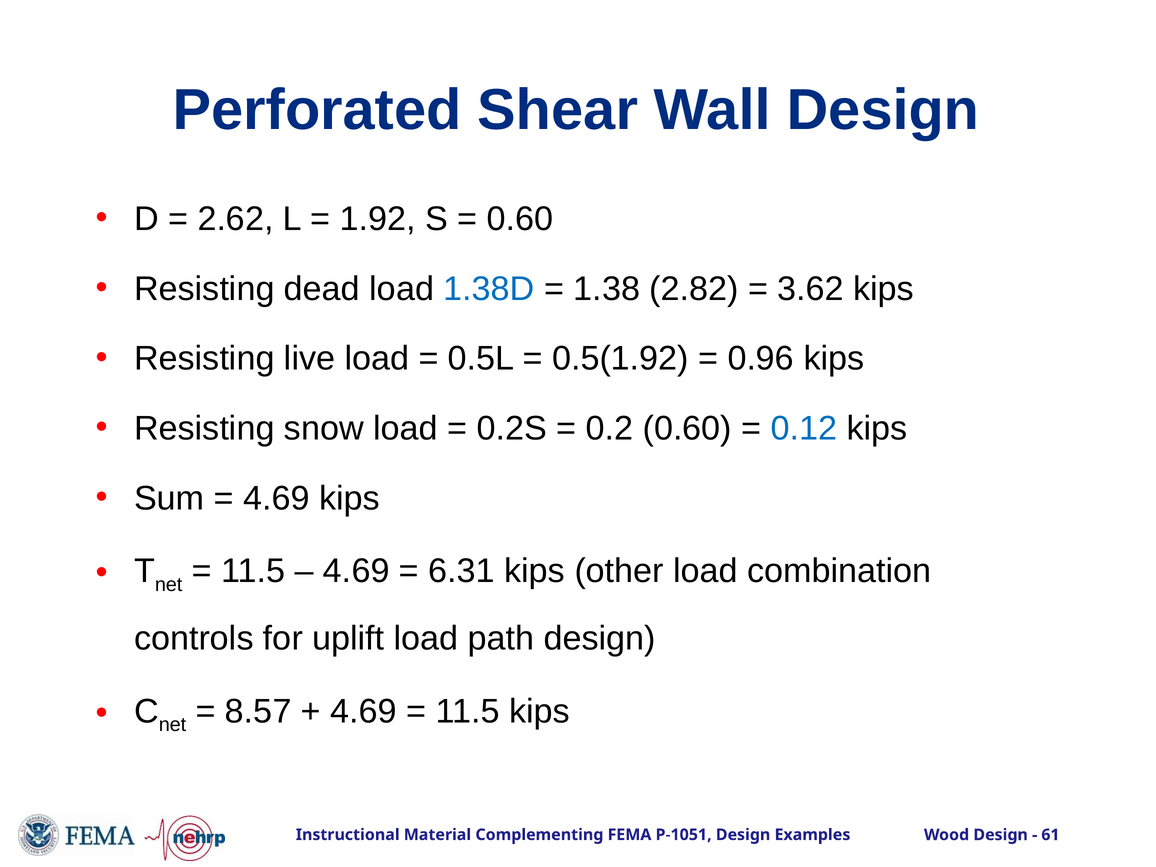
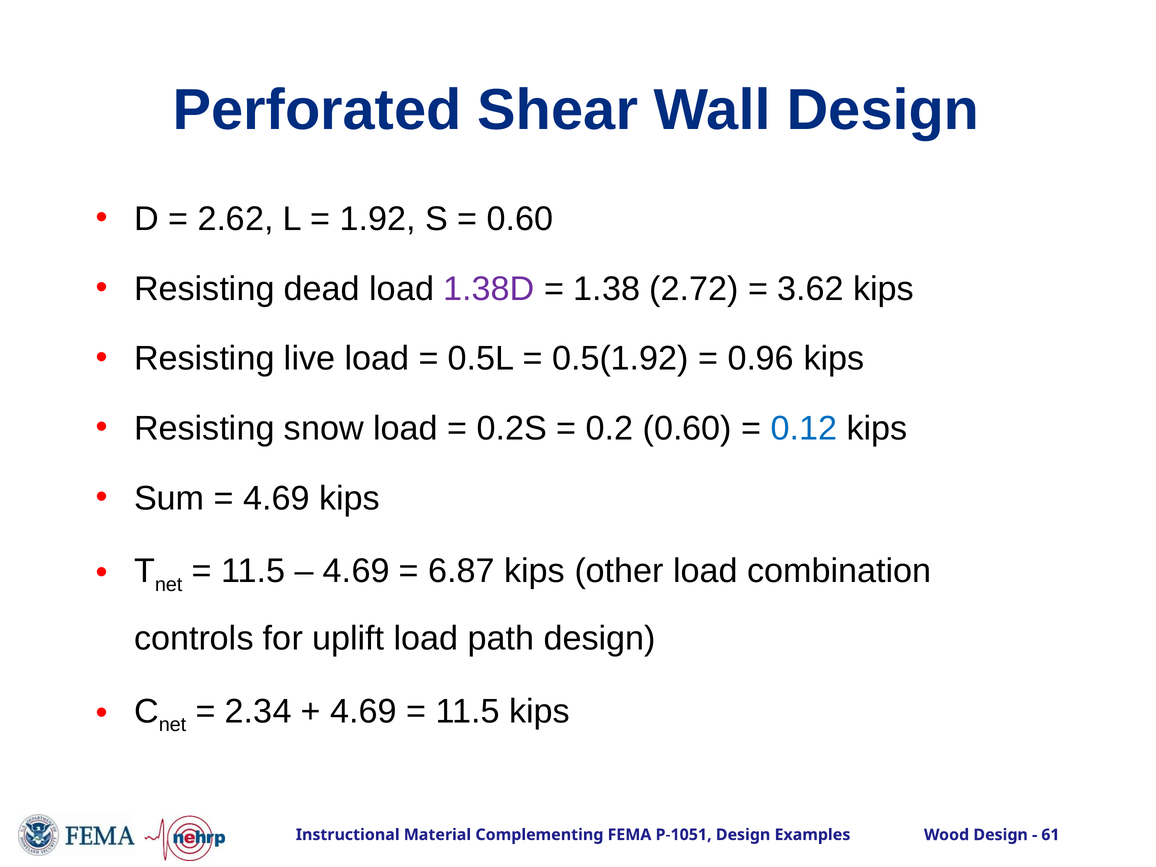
1.38D colour: blue -> purple (489, 289)
2.82: 2.82 -> 2.72 (694, 289)
6.31: 6.31 -> 6.87 (462, 571)
8.57: 8.57 -> 2.34 (258, 711)
